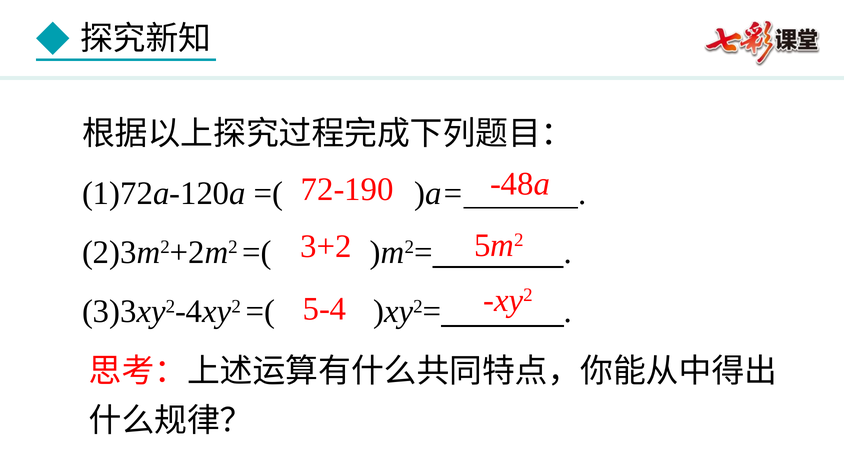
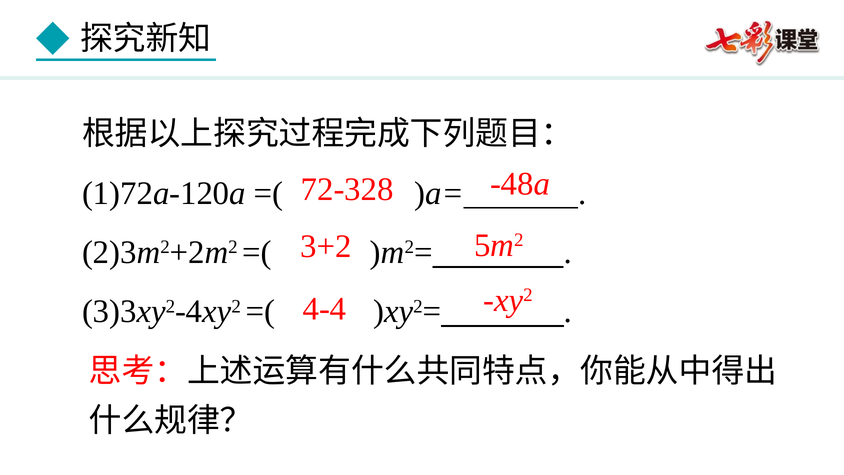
72-190: 72-190 -> 72-328 (347, 189)
5-4: 5-4 -> 4-4 (324, 309)
